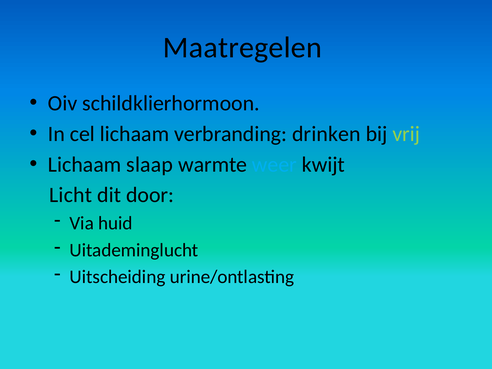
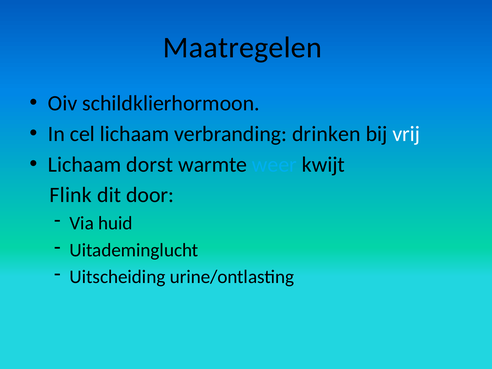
vrij colour: light green -> white (406, 134)
slaap: slaap -> dorst (150, 164)
Licht: Licht -> Flink (71, 195)
